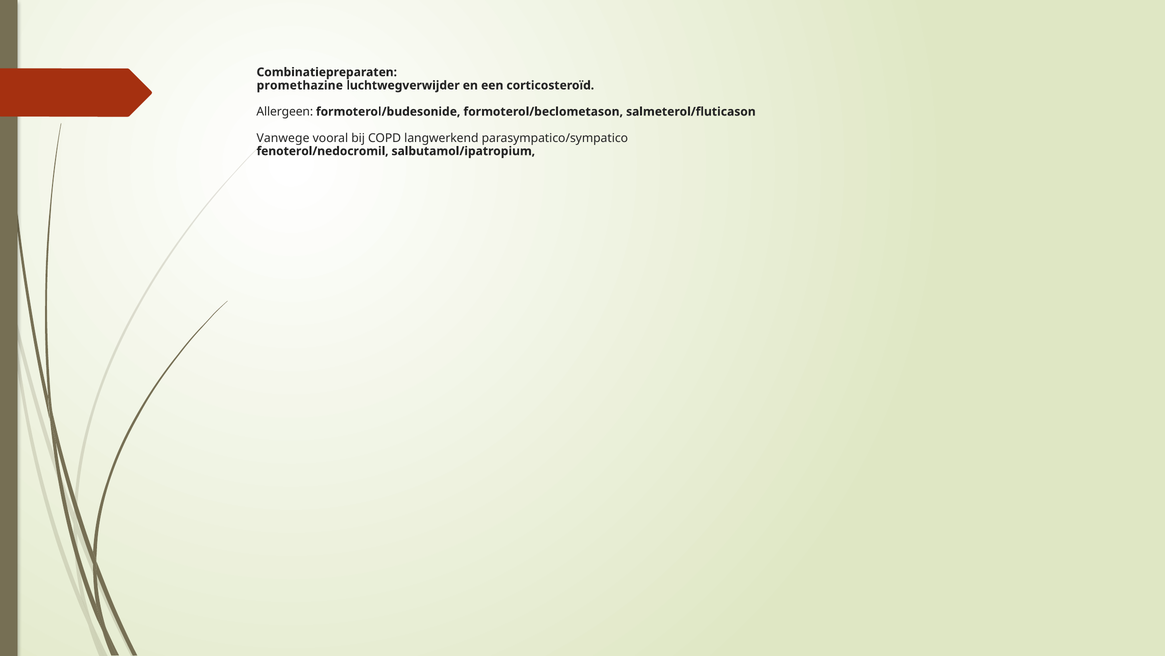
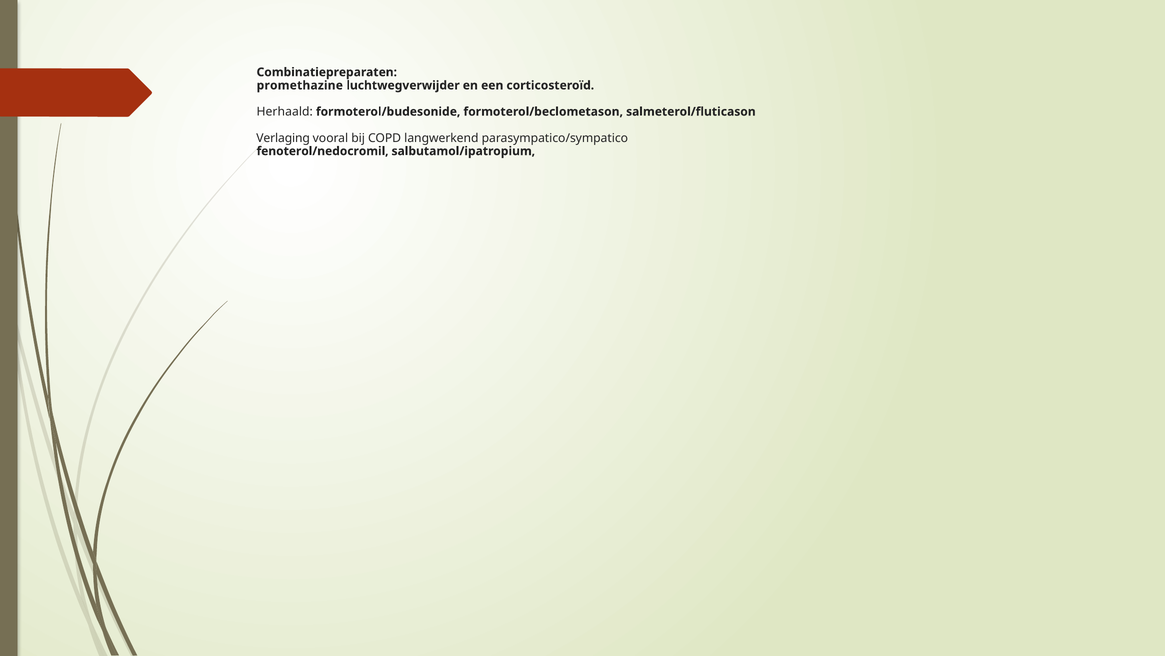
Allergeen: Allergeen -> Herhaald (285, 112)
Vanwege: Vanwege -> Verlaging (283, 138)
